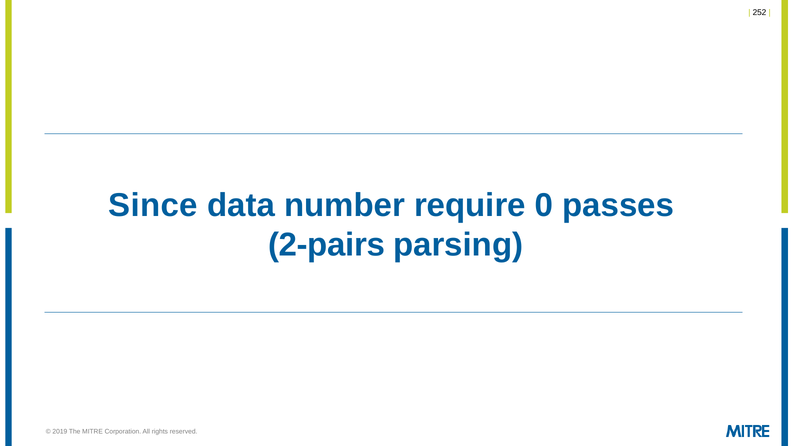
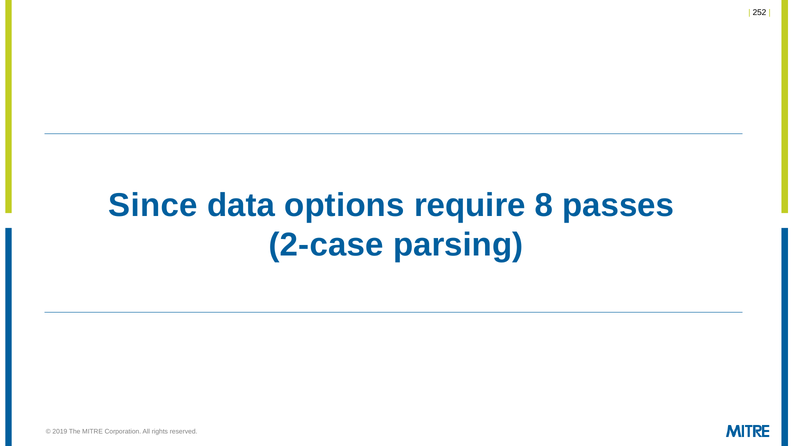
number: number -> options (344, 205)
0: 0 -> 8 (544, 205)
2-pairs: 2-pairs -> 2-case (326, 245)
